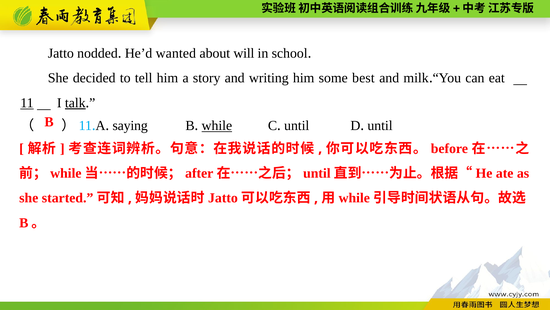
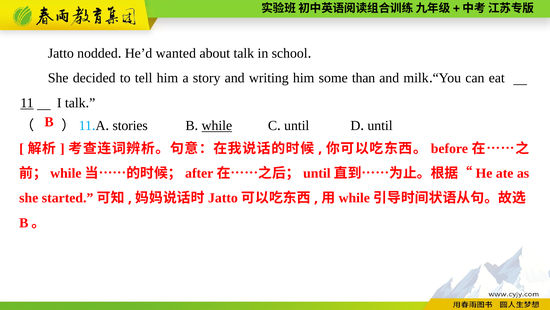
about will: will -> talk (244, 53)
best: best -> than (364, 78)
talk underline: present -> none (75, 103)
saying: saying -> stories (130, 125)
